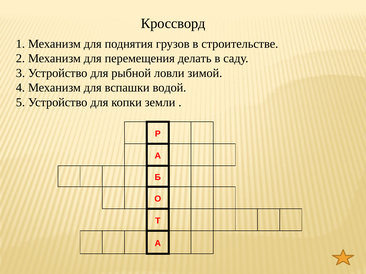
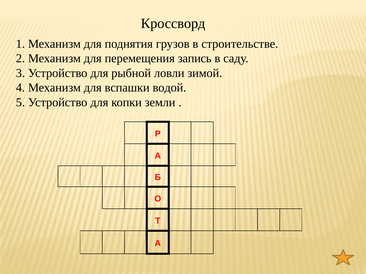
делать: делать -> запись (195, 59)
